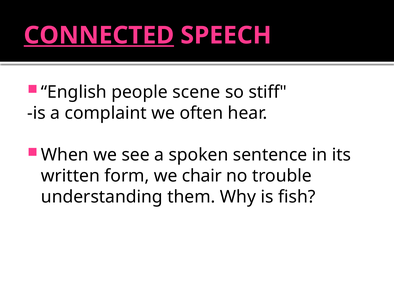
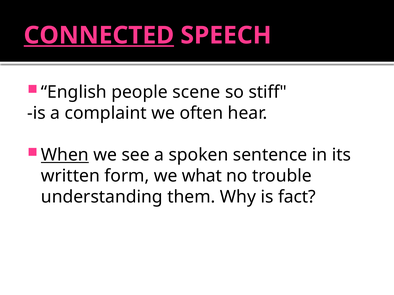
When underline: none -> present (65, 155)
chair: chair -> what (202, 176)
fish: fish -> fact (297, 197)
